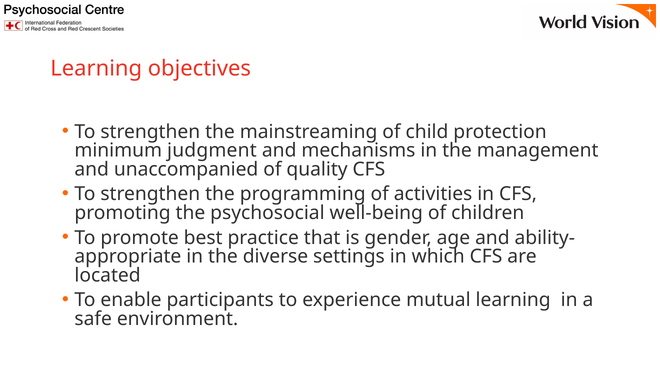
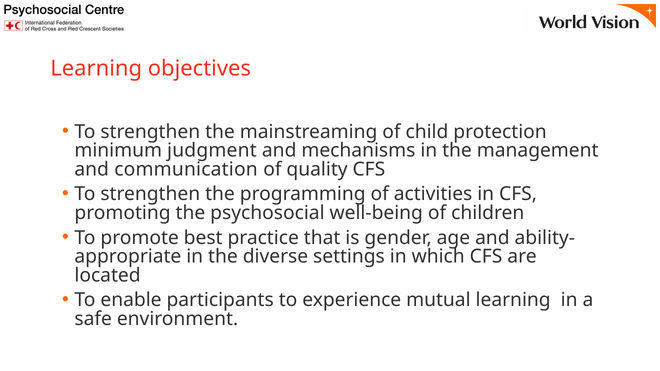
unaccompanied: unaccompanied -> communication (186, 169)
